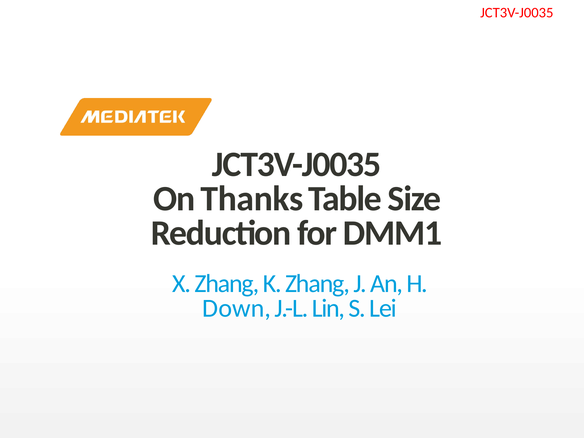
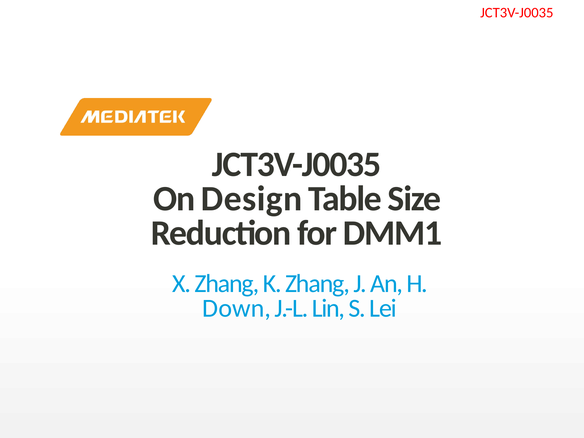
Thanks: Thanks -> Design (252, 199)
